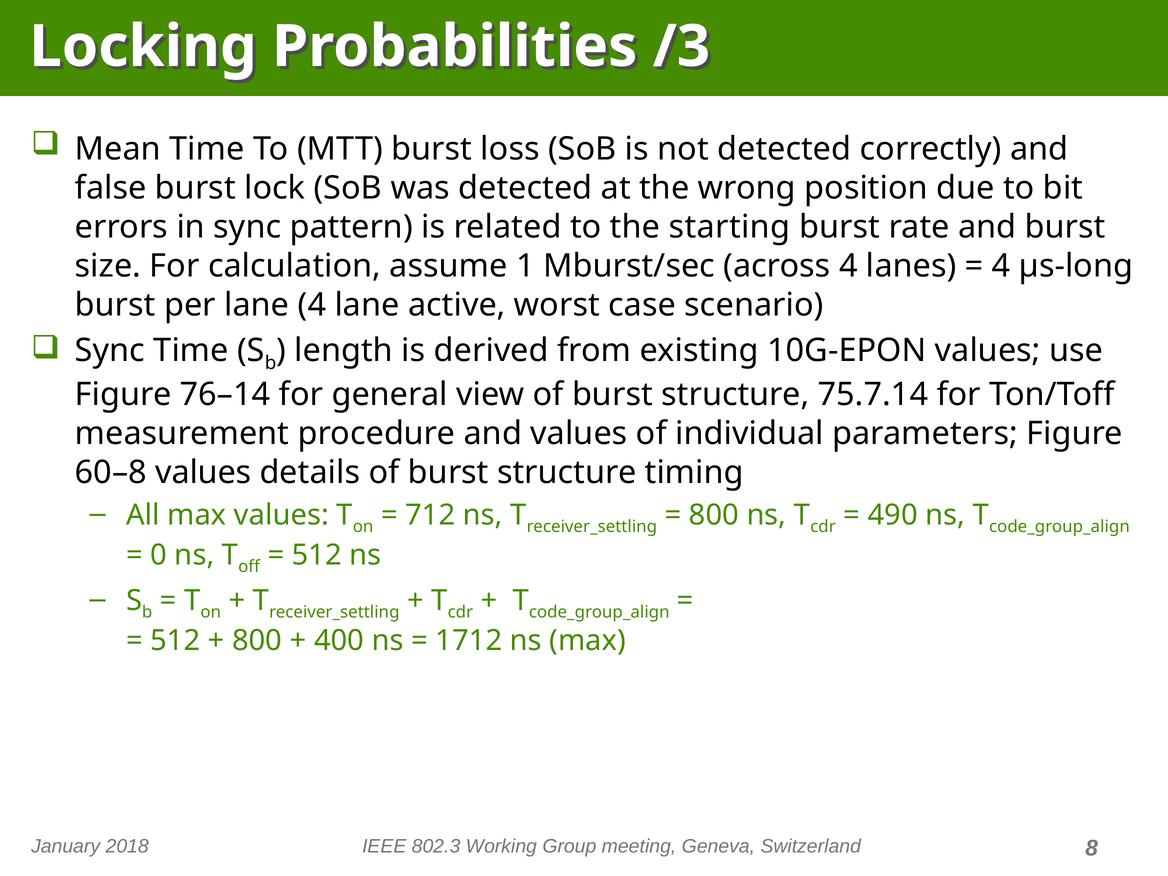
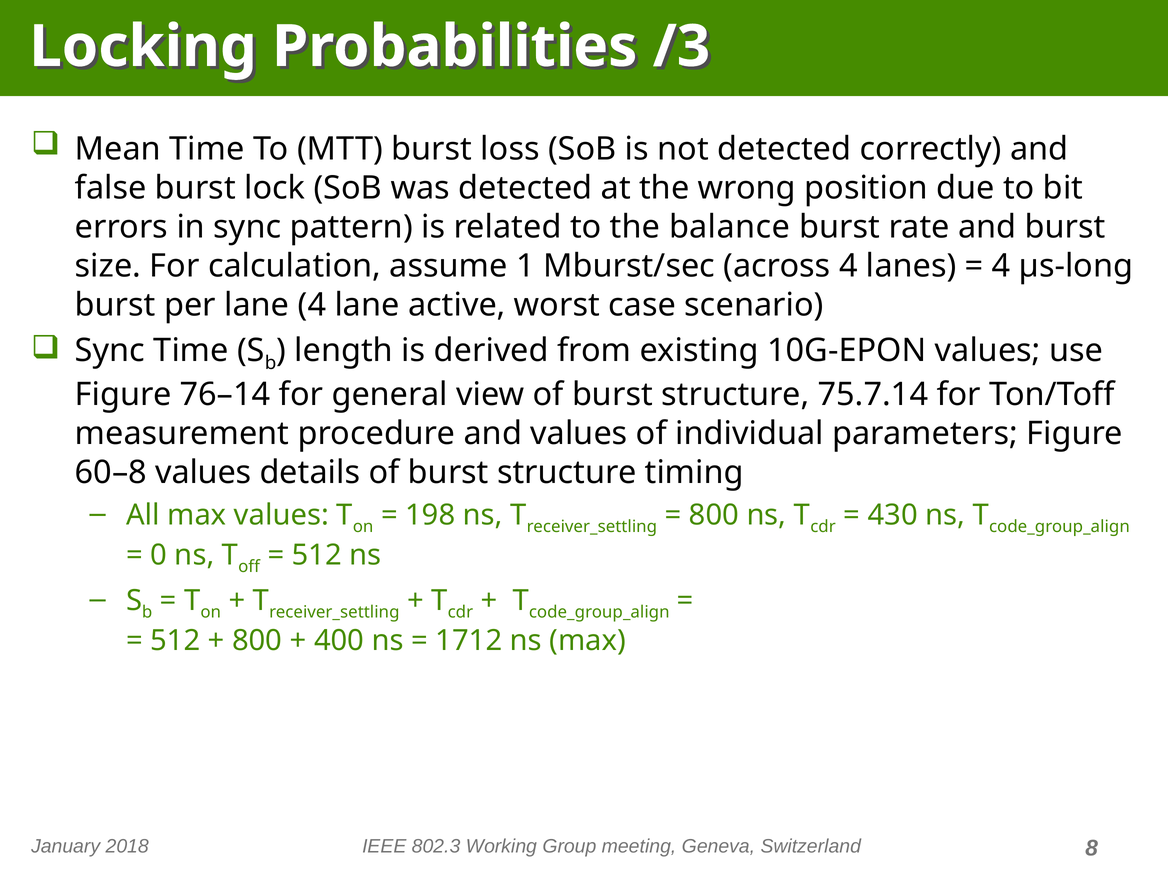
starting: starting -> balance (729, 227)
712: 712 -> 198 (430, 515)
490: 490 -> 430 (893, 515)
